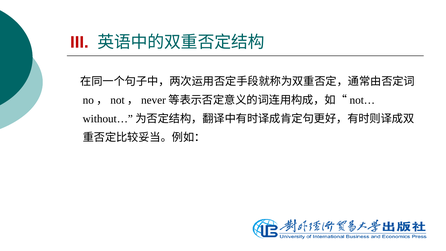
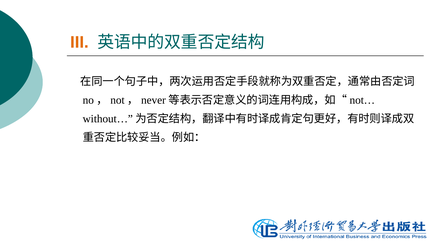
III colour: red -> orange (79, 42)
